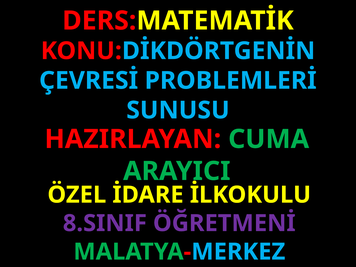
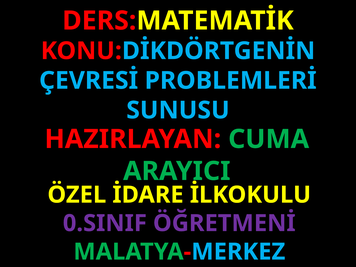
8.SINIF: 8.SINIF -> 0.SINIF (105, 223)
